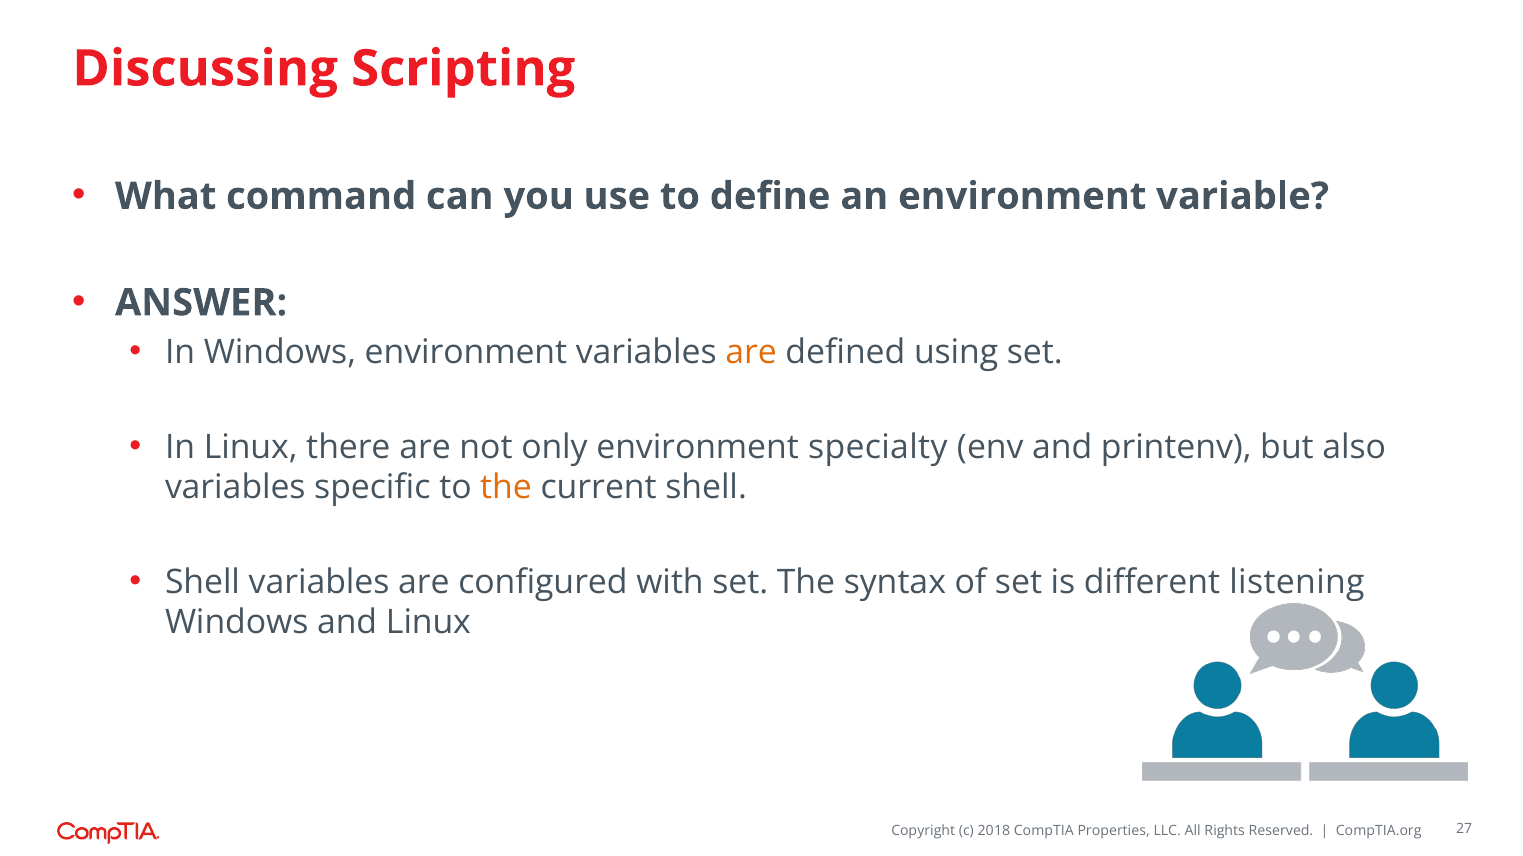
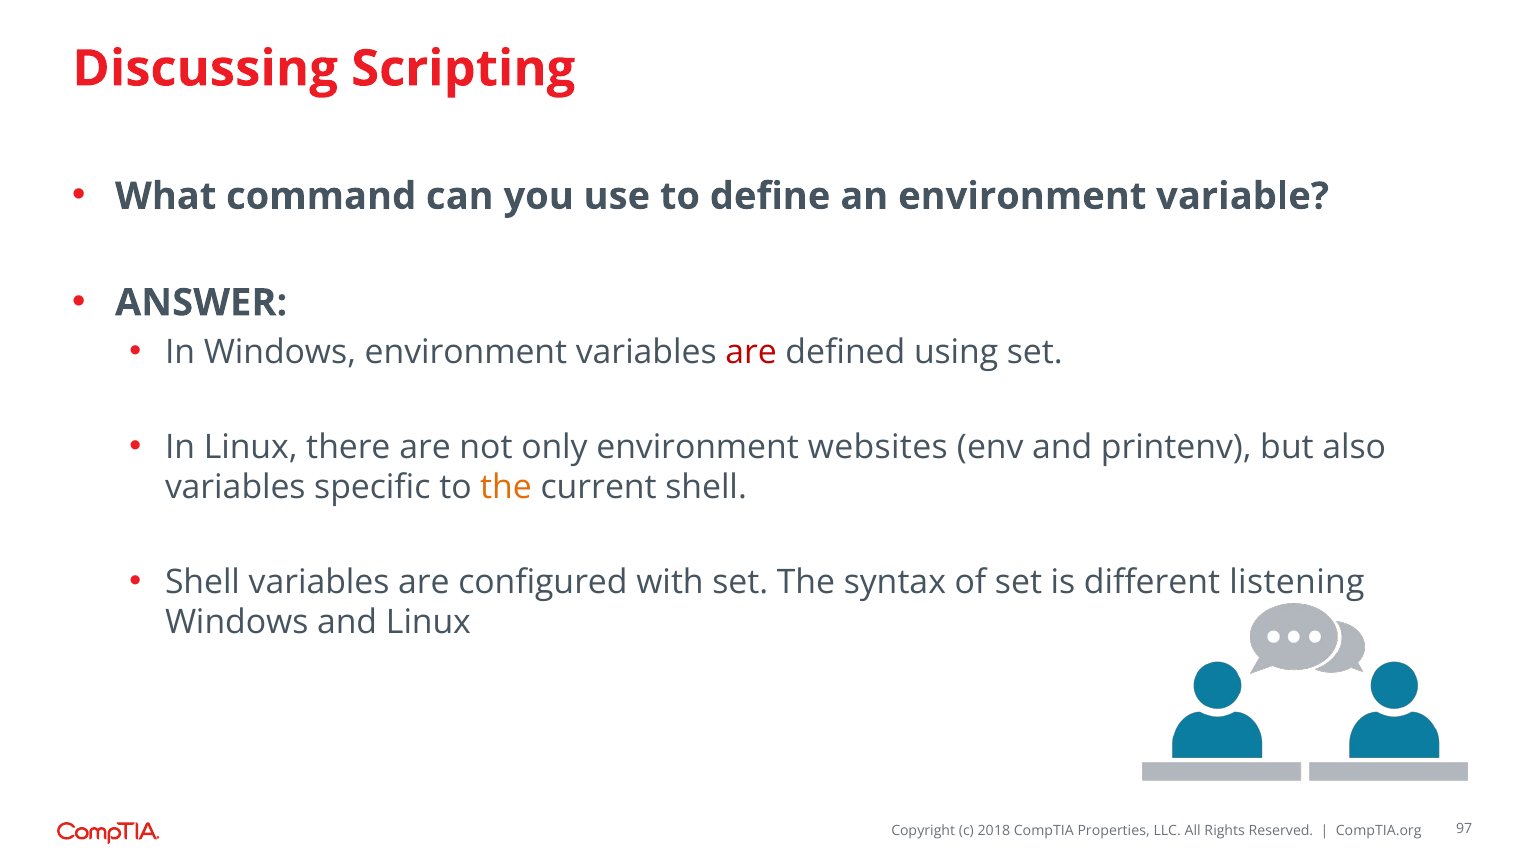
are colour: orange -> red (751, 353)
specialty: specialty -> websites (878, 447)
27: 27 -> 97 (1464, 830)
